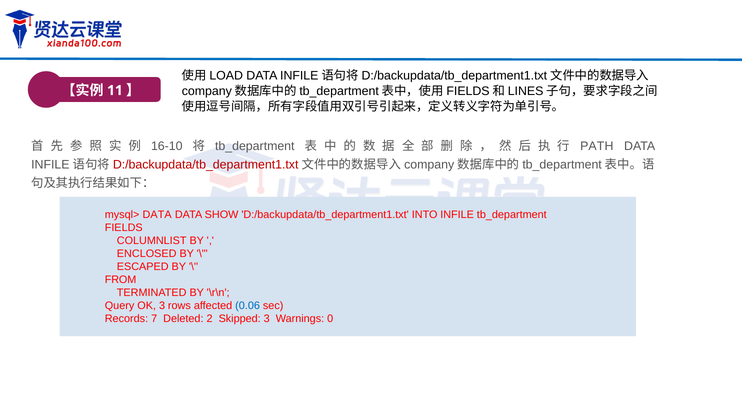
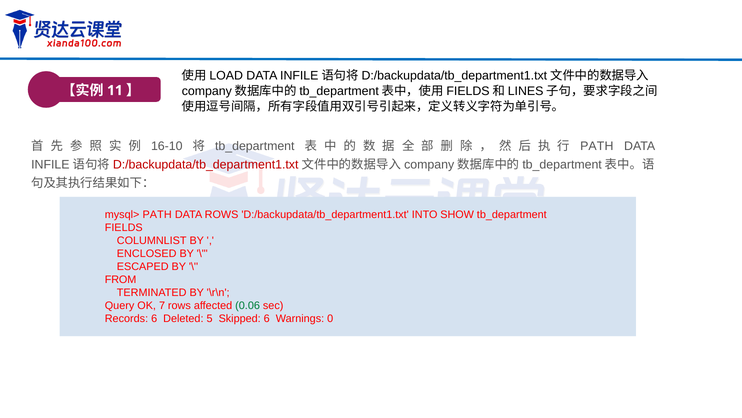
mysql> DATA: DATA -> PATH (157, 214)
DATA SHOW: SHOW -> ROWS (222, 214)
INTO INFILE: INFILE -> SHOW (457, 214)
OK 3: 3 -> 7 (162, 305)
0.06 colour: blue -> green (248, 305)
Records 7: 7 -> 6 (154, 318)
2: 2 -> 5 (210, 318)
Skipped 3: 3 -> 6 (267, 318)
